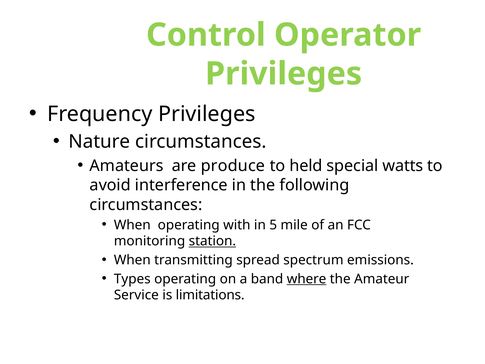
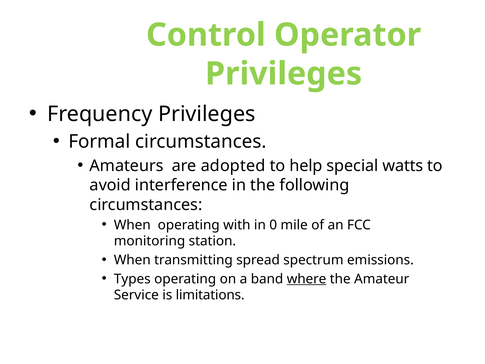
Nature: Nature -> Formal (99, 142)
produce: produce -> adopted (233, 166)
held: held -> help (306, 166)
5: 5 -> 0 (273, 225)
station underline: present -> none (212, 241)
